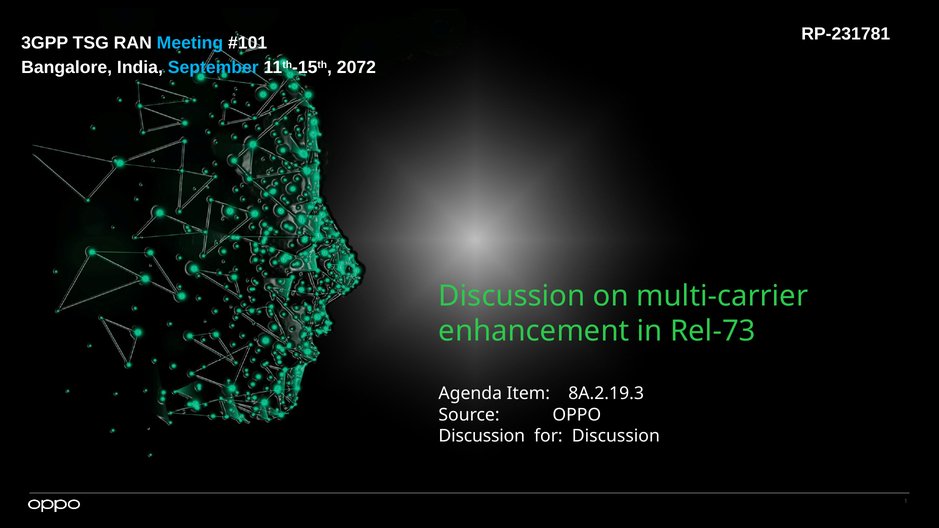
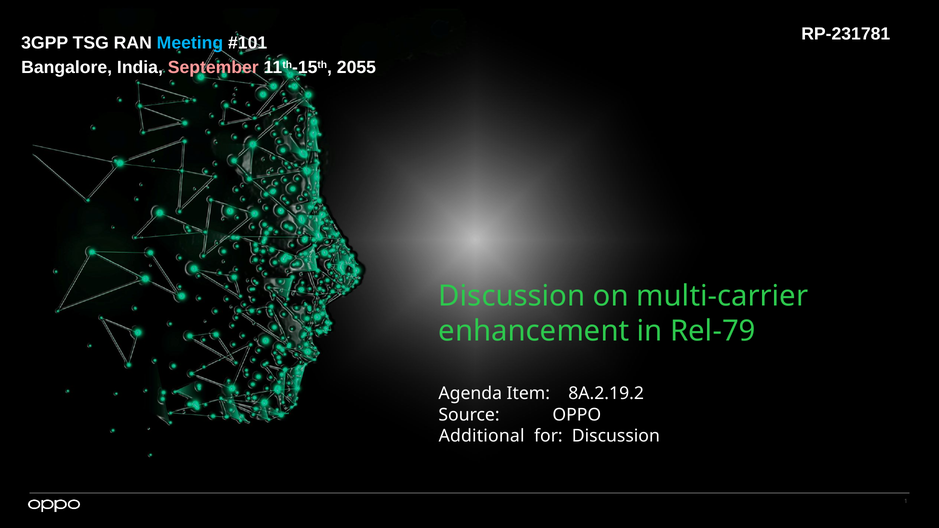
September colour: light blue -> pink (213, 67)
2072: 2072 -> 2055 (356, 67)
Rel-73: Rel-73 -> Rel-79 (713, 331)
8A.2.19.3: 8A.2.19.3 -> 8A.2.19.2 (606, 394)
Discussion: Discussion -> Additional (482, 436)
